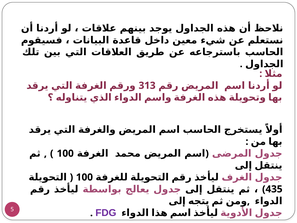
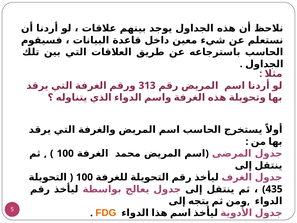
FDG colour: purple -> orange (106, 213)
